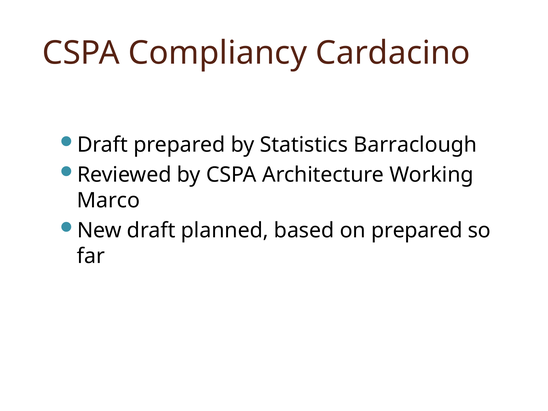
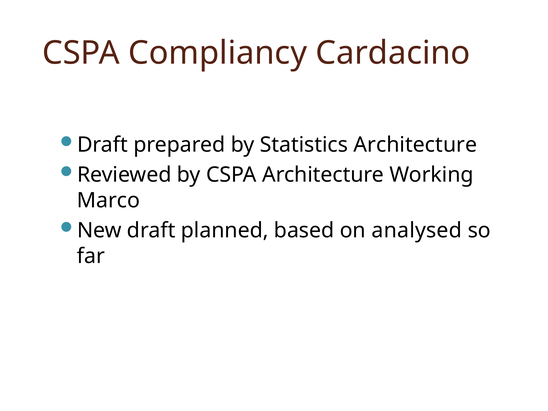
Statistics Barraclough: Barraclough -> Architecture (415, 145)
on prepared: prepared -> analysed (417, 230)
